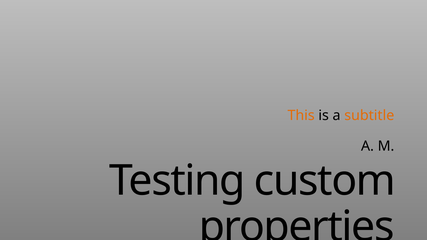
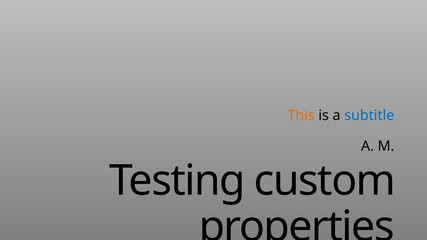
subtitle colour: orange -> blue (369, 116)
